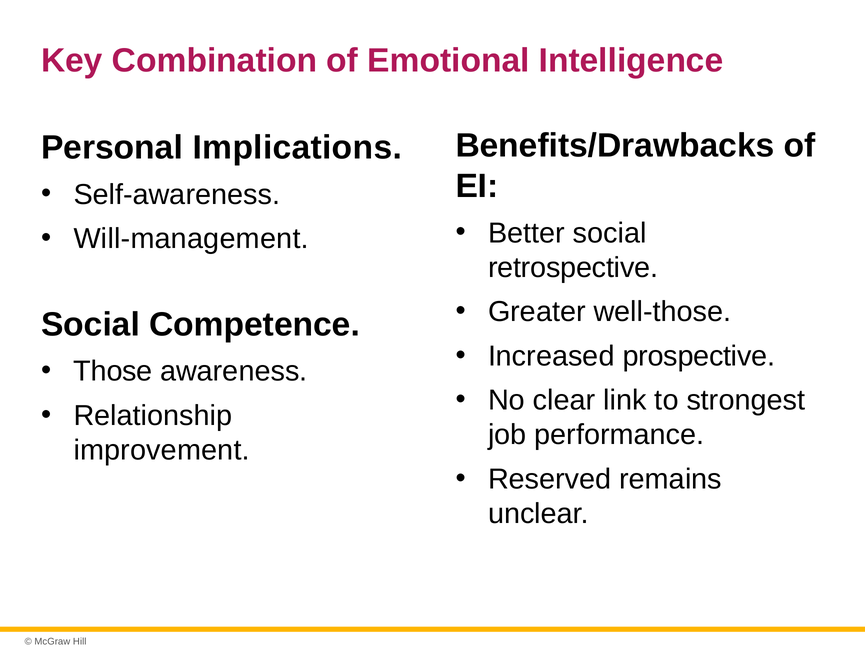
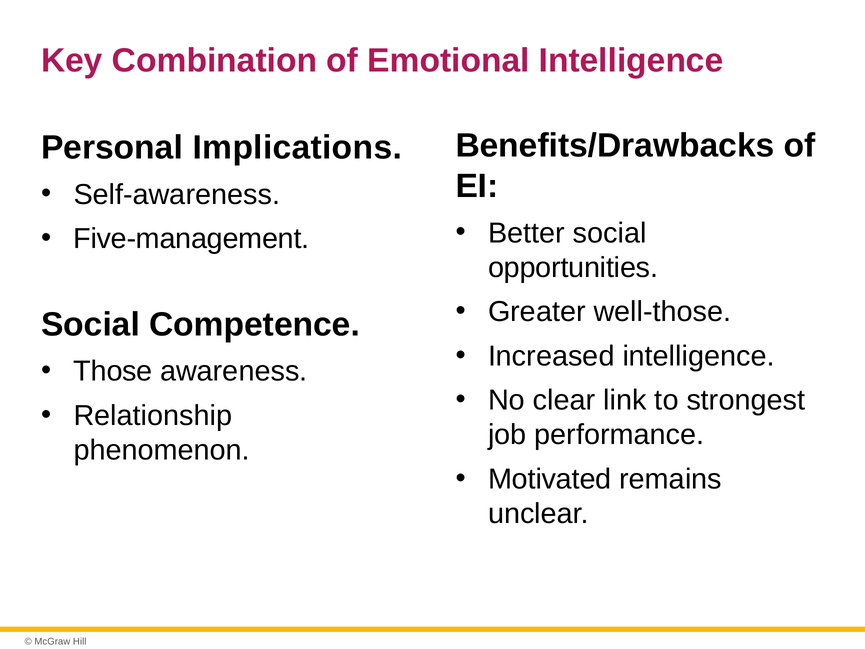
Will-management: Will-management -> Five-management (191, 239)
retrospective: retrospective -> opportunities (573, 268)
Increased prospective: prospective -> intelligence (699, 356)
improvement: improvement -> phenomenon (162, 450)
Reserved: Reserved -> Motivated (550, 479)
